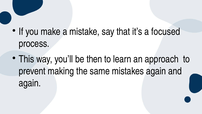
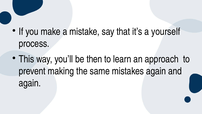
focused: focused -> yourself (166, 32)
